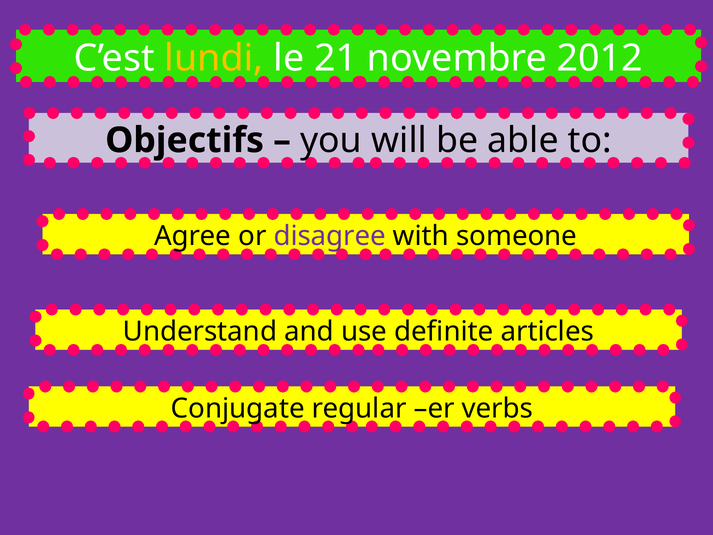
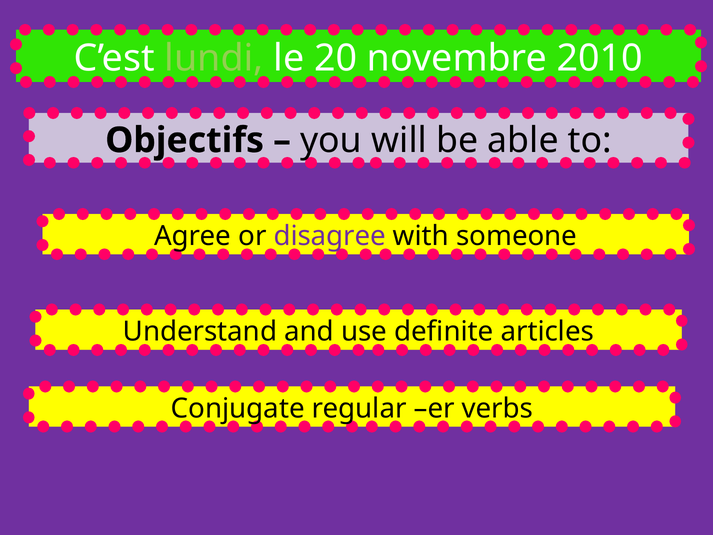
lundi colour: yellow -> light green (214, 58)
21: 21 -> 20 (336, 58)
2012: 2012 -> 2010 (600, 58)
